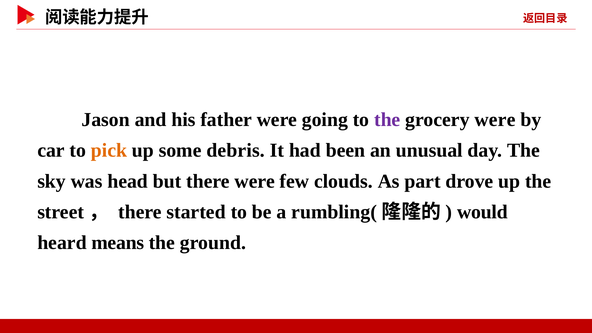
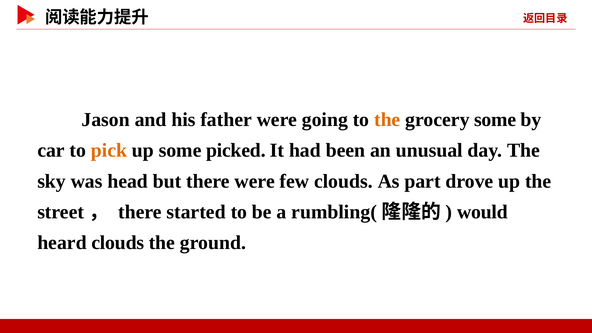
the colour: purple -> orange (387, 120)
grocery were: were -> some (495, 120)
debris: debris -> picked (236, 150)
heard means: means -> clouds (118, 243)
